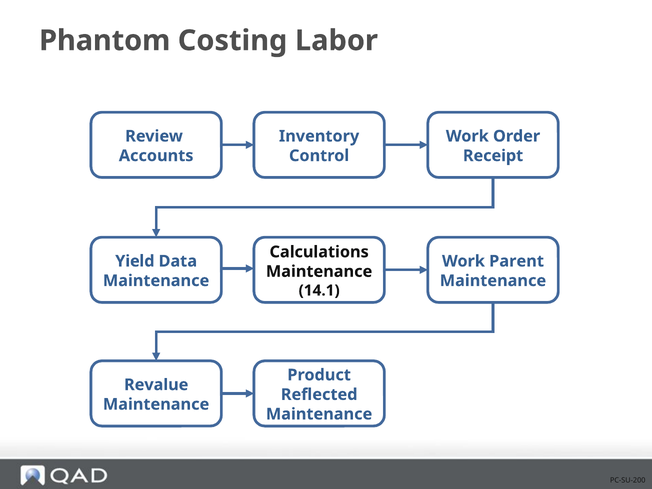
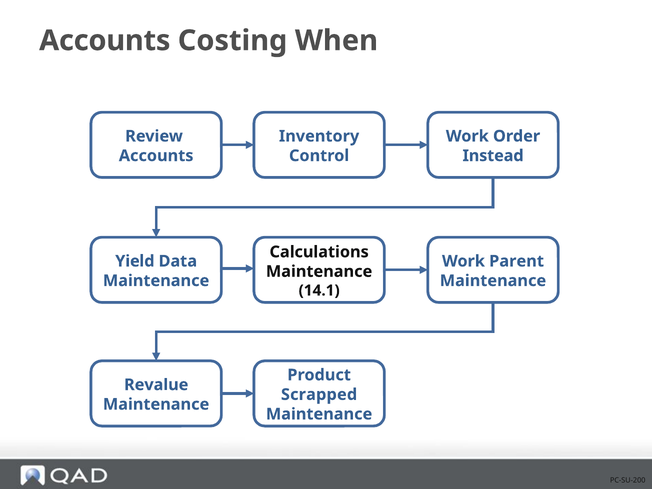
Phantom: Phantom -> Accounts (105, 41)
Labor: Labor -> When (336, 41)
Receipt: Receipt -> Instead (493, 156)
Reflected: Reflected -> Scrapped (319, 395)
